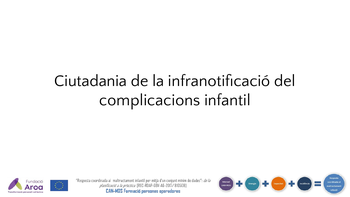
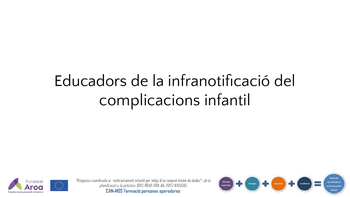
Ciutadania: Ciutadania -> Educadors (91, 81)
